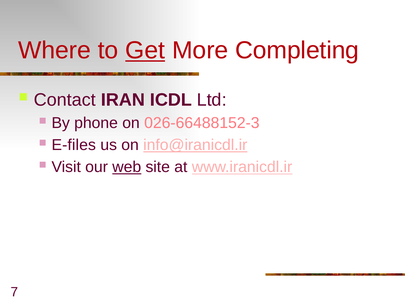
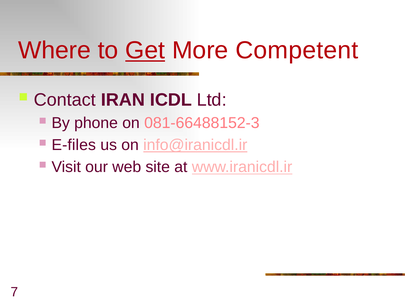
Completing: Completing -> Competent (297, 51)
026-66488152-3: 026-66488152-3 -> 081-66488152-3 (202, 123)
web underline: present -> none (127, 167)
